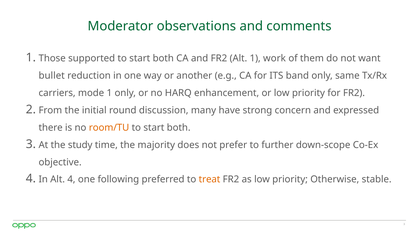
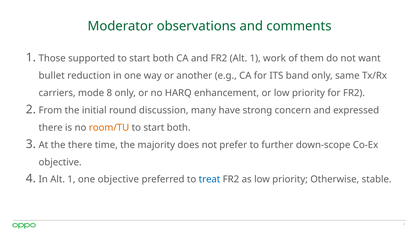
mode 1: 1 -> 8 (109, 93)
the study: study -> there (80, 145)
In Alt 4: 4 -> 1 (71, 179)
one following: following -> objective (118, 179)
treat colour: orange -> blue (210, 179)
